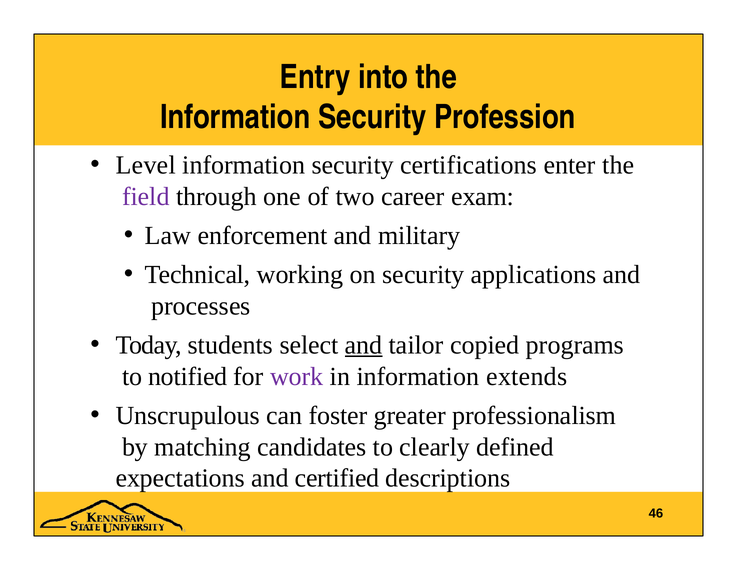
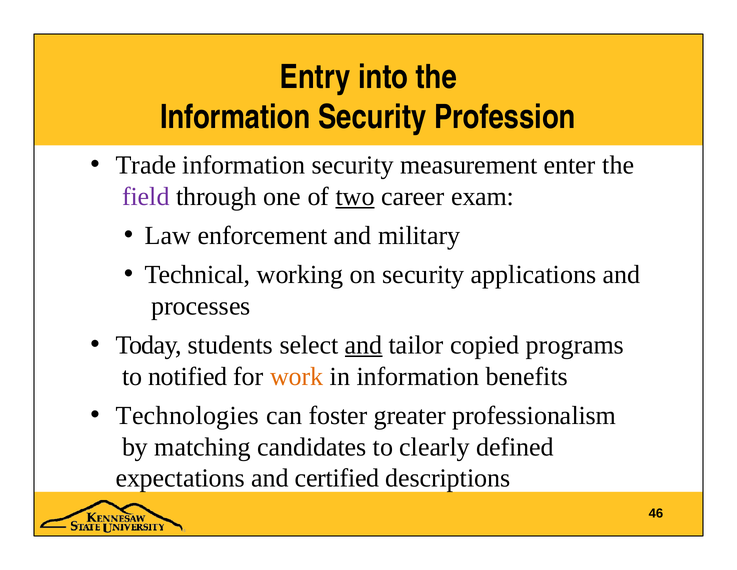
Level: Level -> Trade (146, 165)
certifications: certifications -> measurement (469, 165)
two underline: none -> present (355, 196)
work colour: purple -> orange (297, 376)
extends: extends -> benefits (527, 376)
Unscrupulous: Unscrupulous -> Technologies (188, 415)
